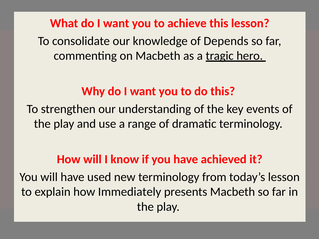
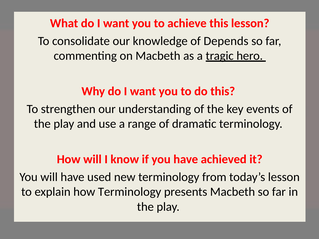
how Immediately: Immediately -> Terminology (130, 192)
